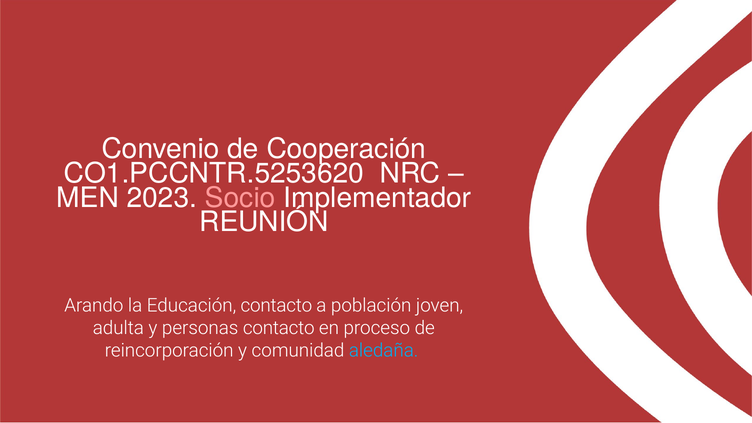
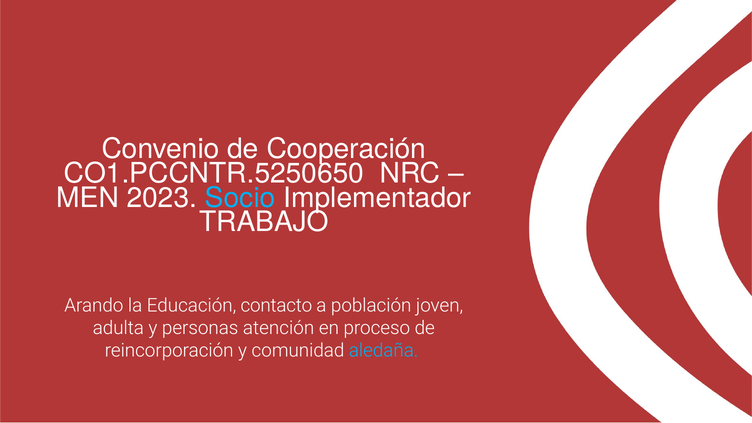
CO1.PCCNTR.5253620: CO1.PCCNTR.5253620 -> CO1.PCCNTR.5250650 (214, 173)
Socio colour: pink -> light blue (240, 198)
REUNIÓN: REUNIÓN -> TRABAJO (264, 222)
personas contacto: contacto -> atención (279, 328)
